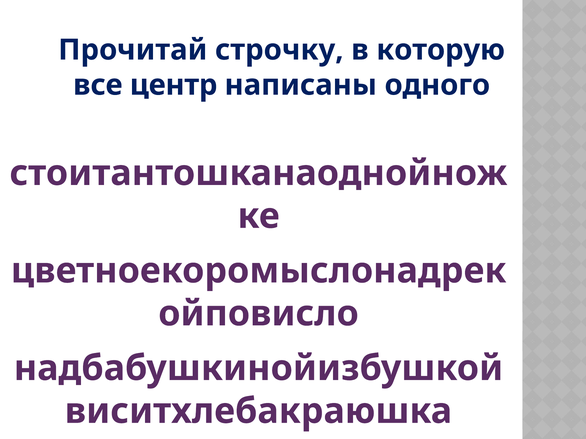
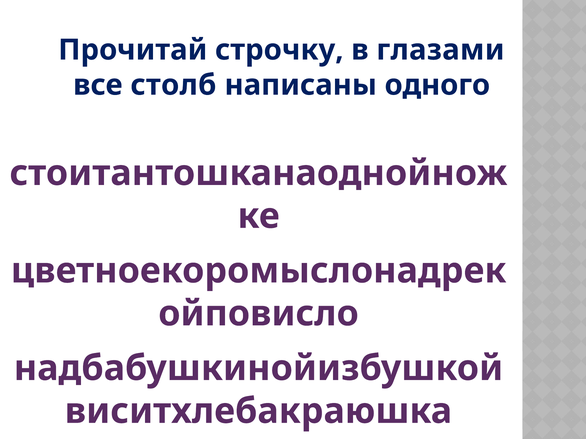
которую: которую -> глазами (440, 50)
центр: центр -> столб (173, 85)
